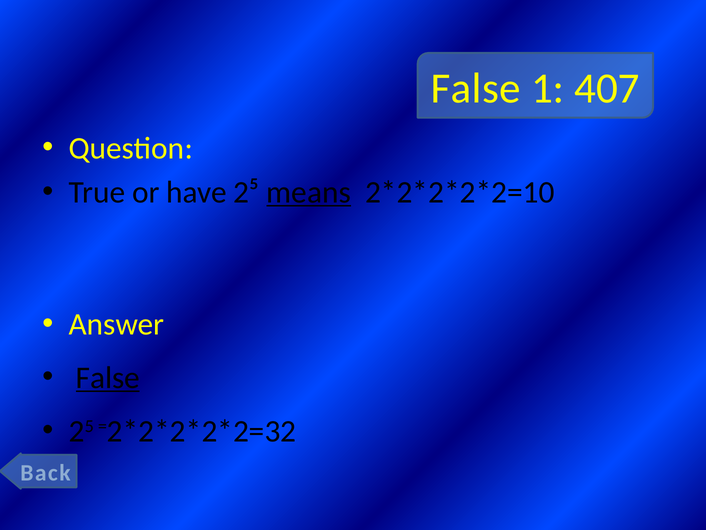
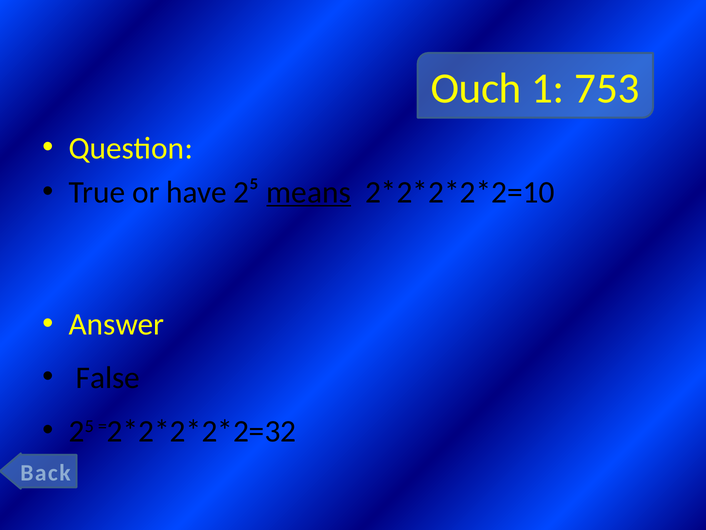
False: False -> Ouch (476, 88)
407: 407 -> 753 (607, 88)
False underline: present -> none (108, 377)
